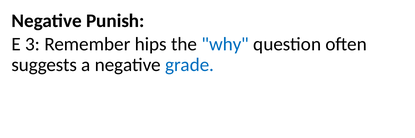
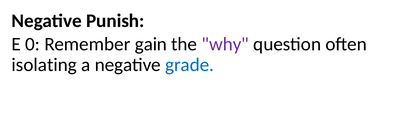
3: 3 -> 0 (33, 44)
hips: hips -> gain (151, 44)
why colour: blue -> purple (225, 44)
suggests: suggests -> isolating (44, 65)
